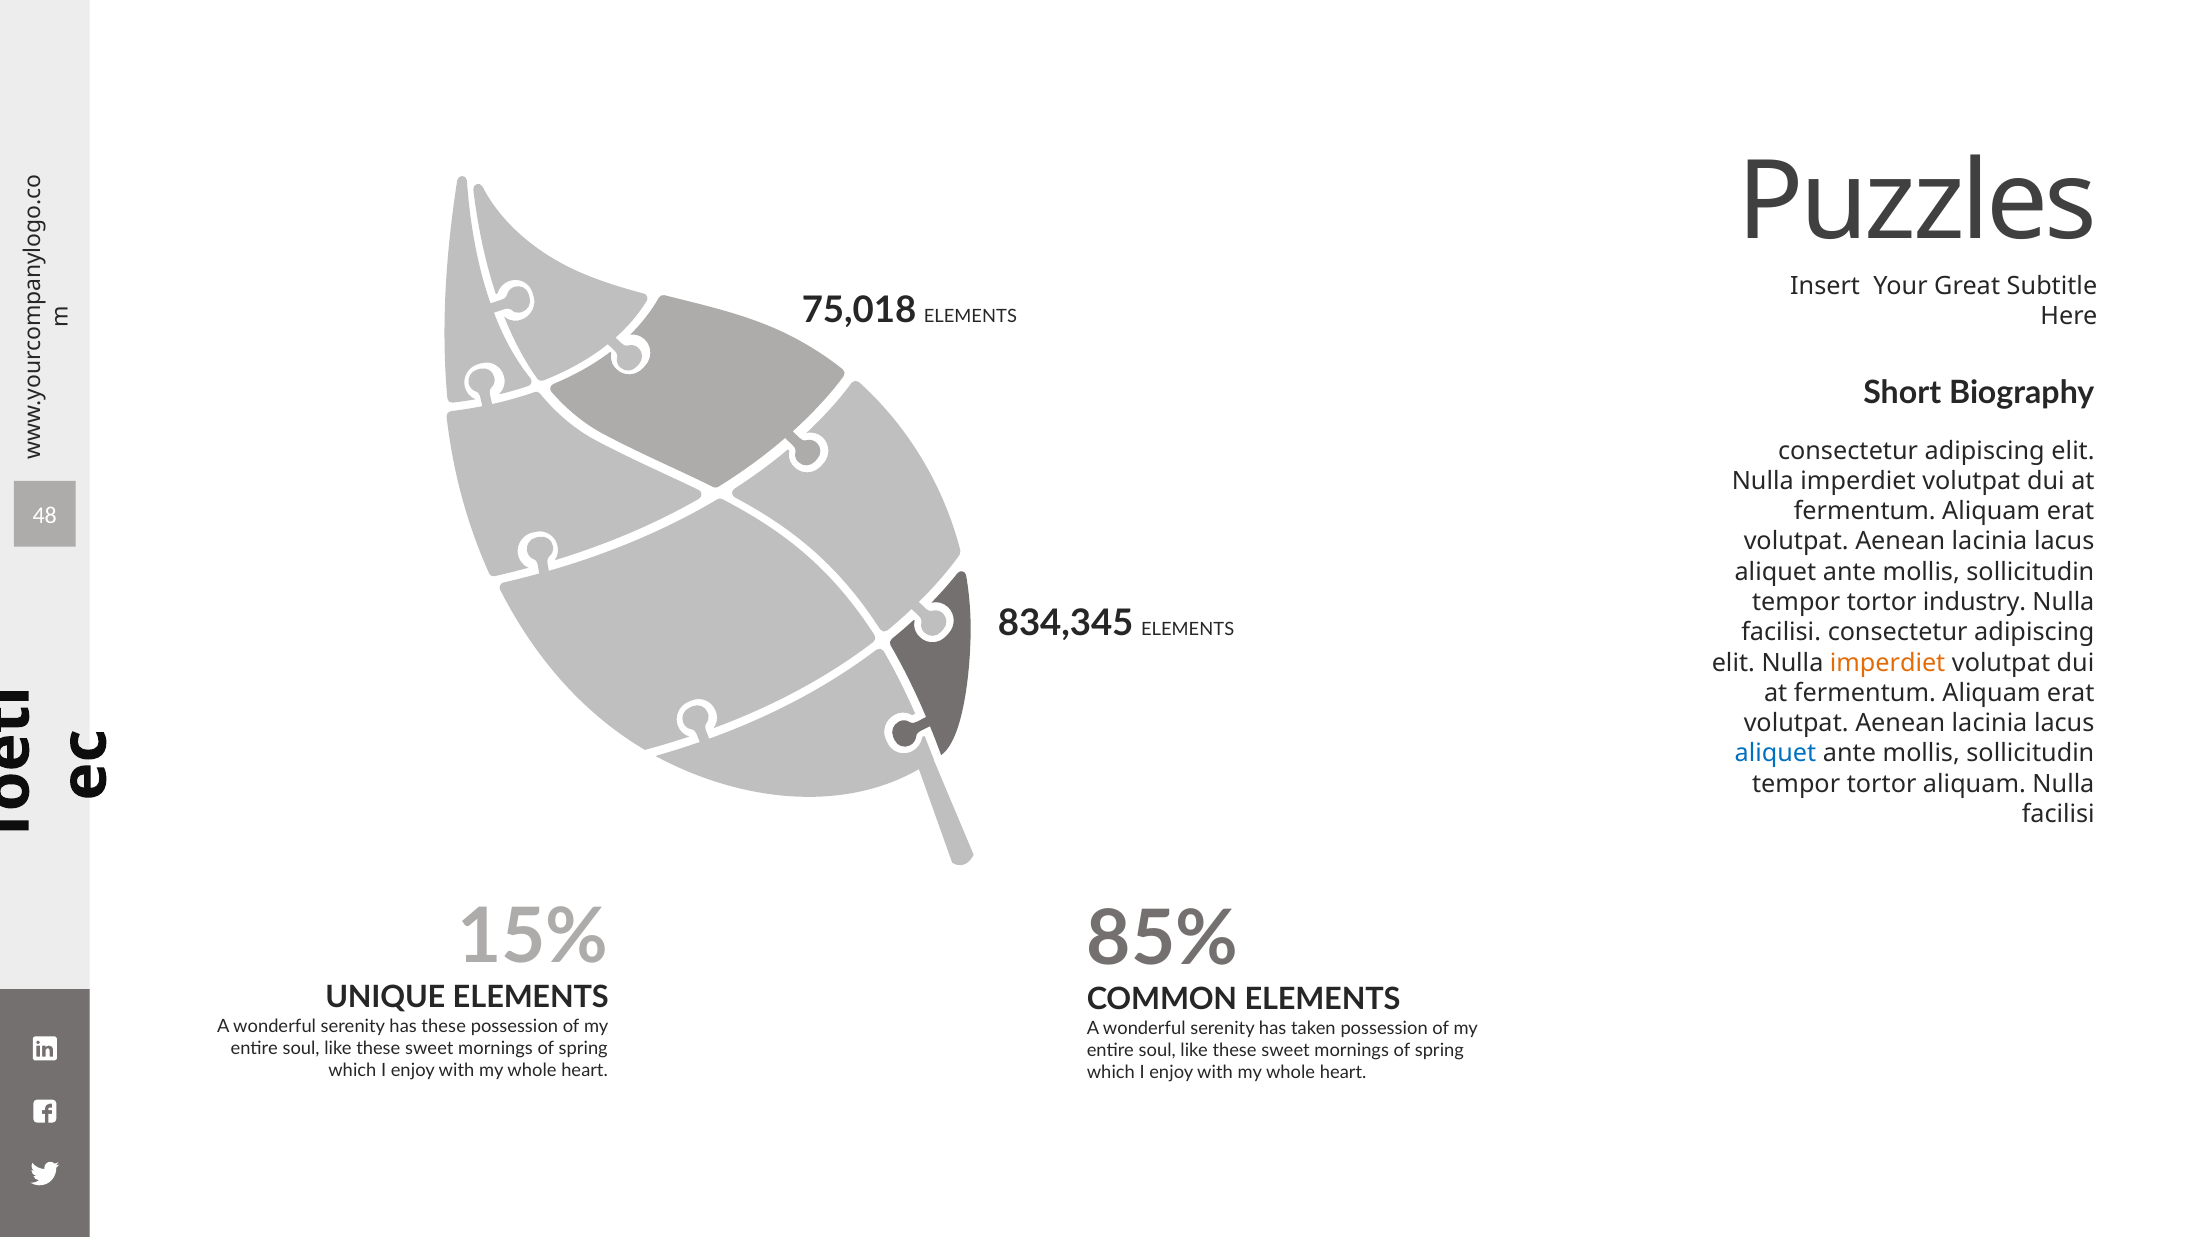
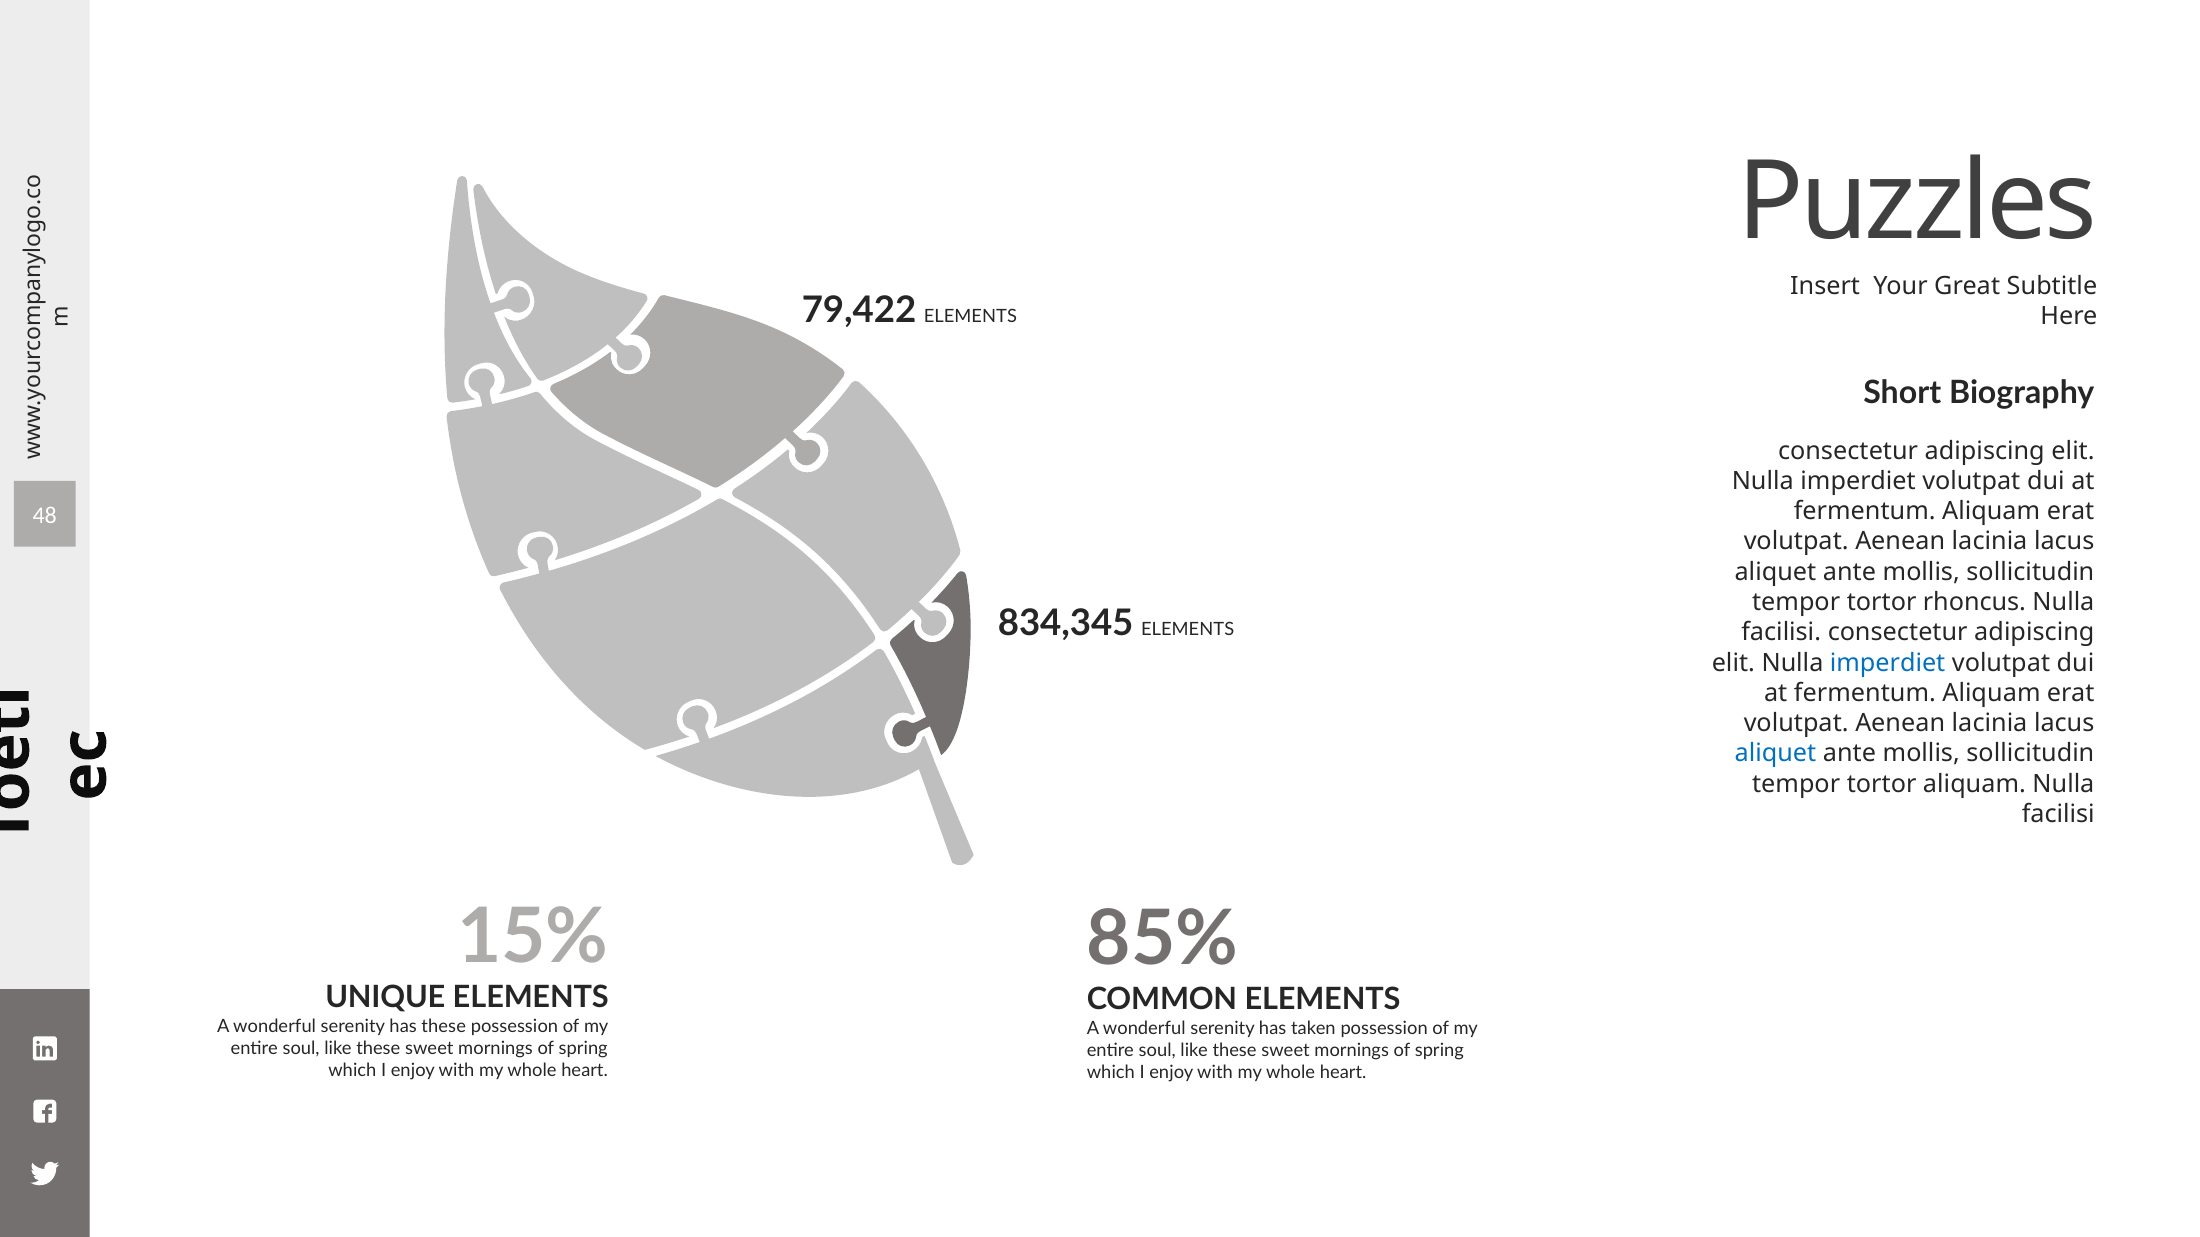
75,018: 75,018 -> 79,422 (859, 310)
industry: industry -> rhoncus (1974, 602)
imperdiet colour: orange -> blue (1888, 663)
